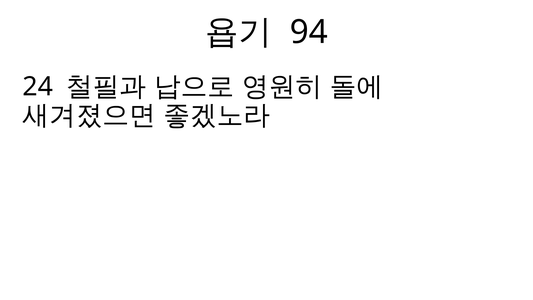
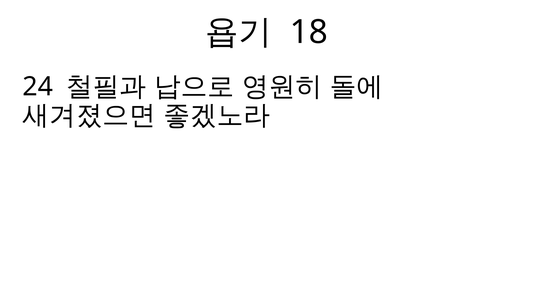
94: 94 -> 18 (309, 32)
